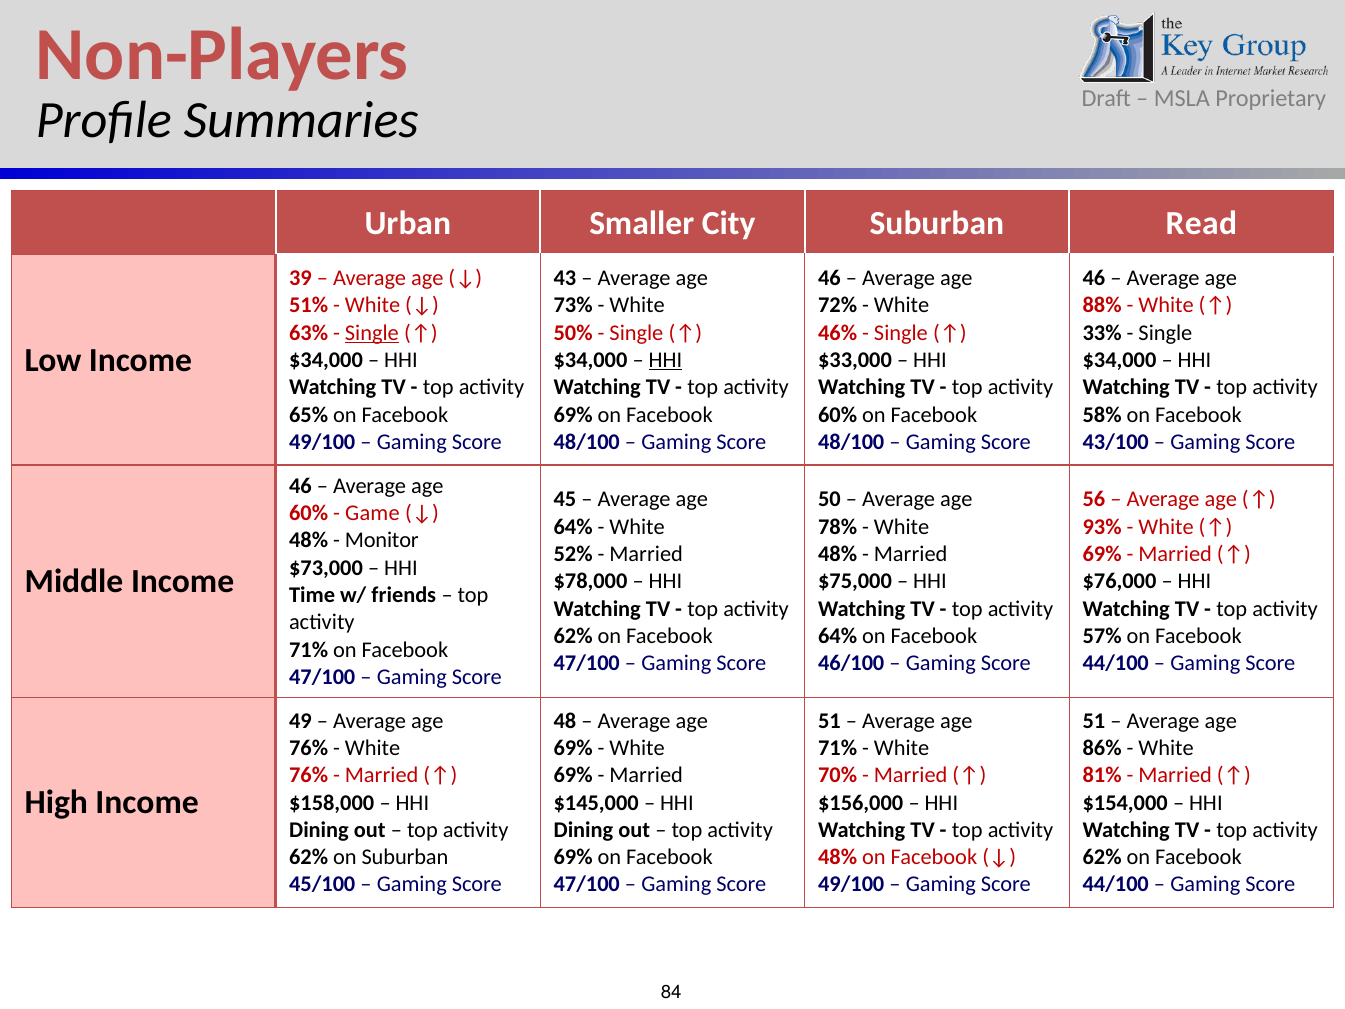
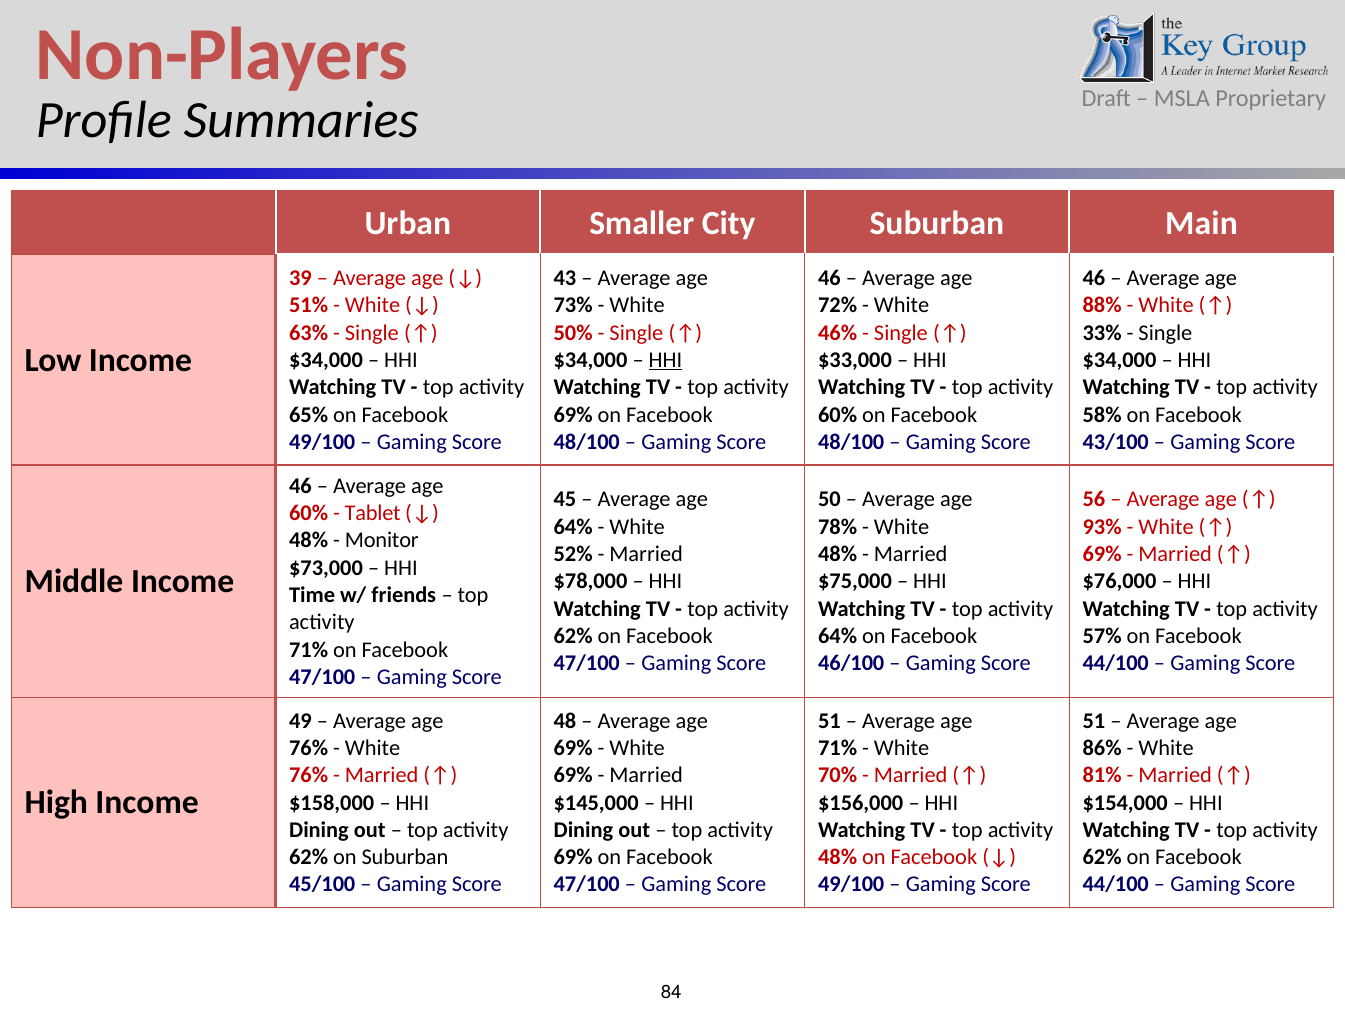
Read: Read -> Main (1201, 223)
Single underline: present -> none (372, 333)
Game: Game -> Tablet (373, 513)
